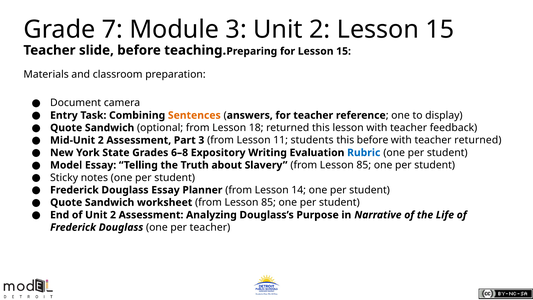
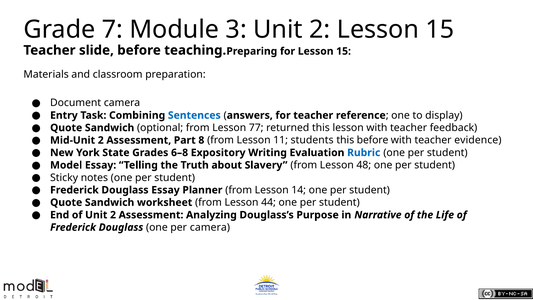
Sentences colour: orange -> blue (194, 115)
18: 18 -> 77 (256, 128)
Part 3: 3 -> 8 (201, 140)
teacher returned: returned -> evidence (478, 140)
Slavery from Lesson 85: 85 -> 48 (364, 165)
worksheet from Lesson 85: 85 -> 44 (269, 202)
per teacher: teacher -> camera (210, 227)
